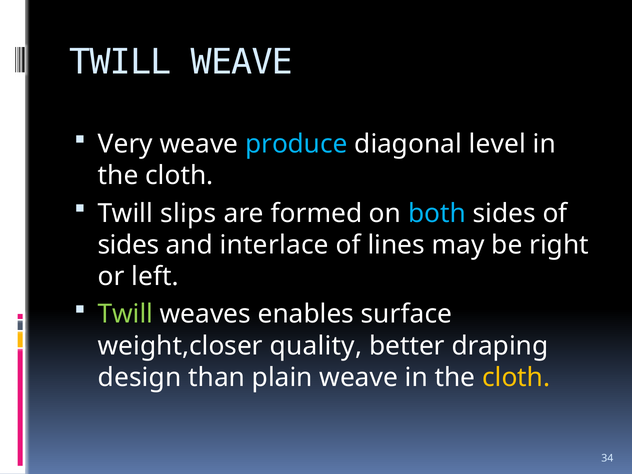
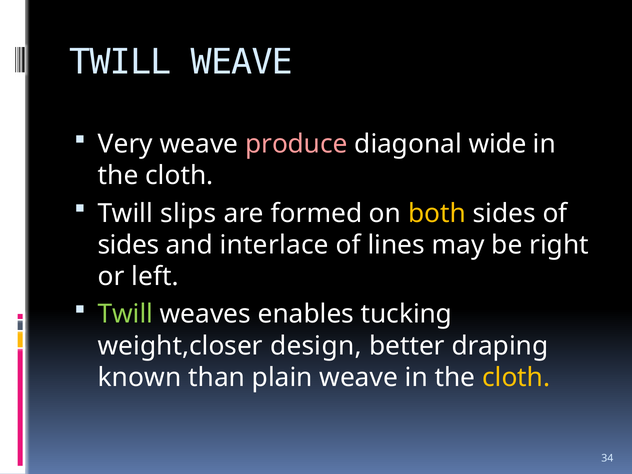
produce colour: light blue -> pink (296, 144)
level: level -> wide (497, 144)
both colour: light blue -> yellow (437, 213)
surface: surface -> tucking (406, 314)
quality: quality -> design (316, 346)
design: design -> known (140, 378)
